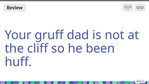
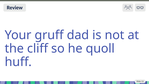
been: been -> quoll (100, 48)
